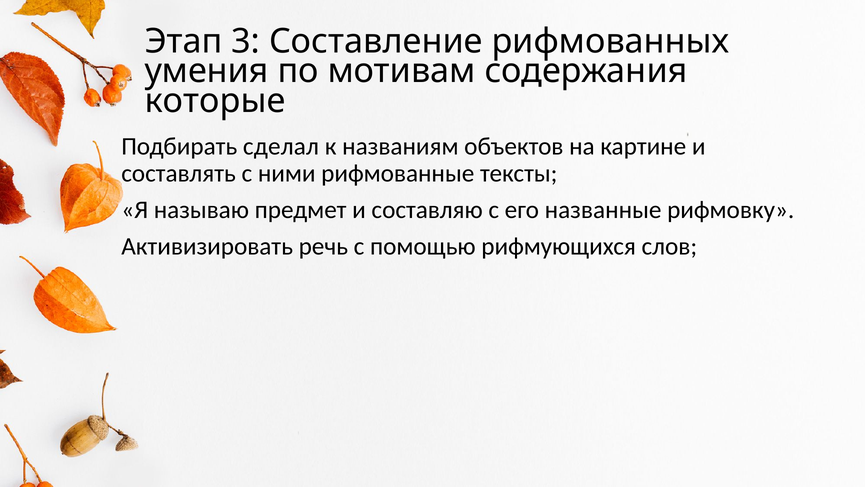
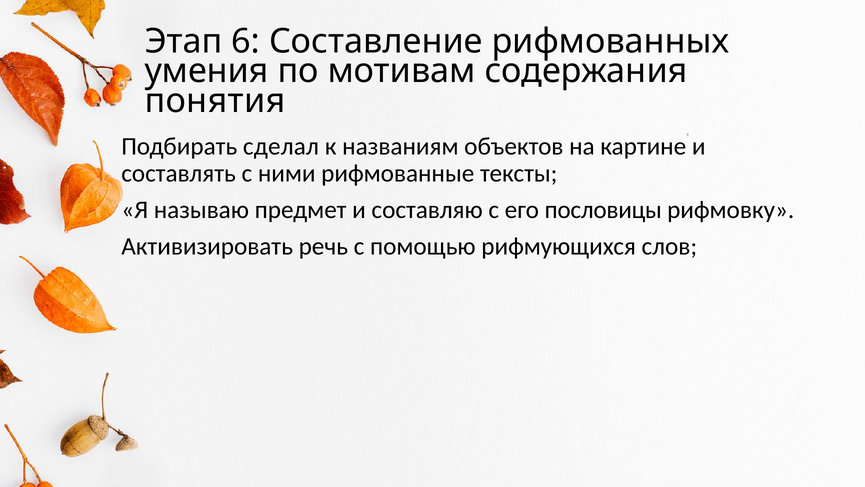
3: 3 -> 6 (246, 41)
которые: которые -> понятия (215, 101)
названные: названные -> пословицы (603, 210)
